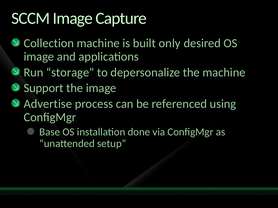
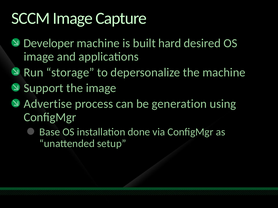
Collection: Collection -> Developer (49, 43)
only: only -> hard (170, 43)
referenced: referenced -> generation (179, 104)
